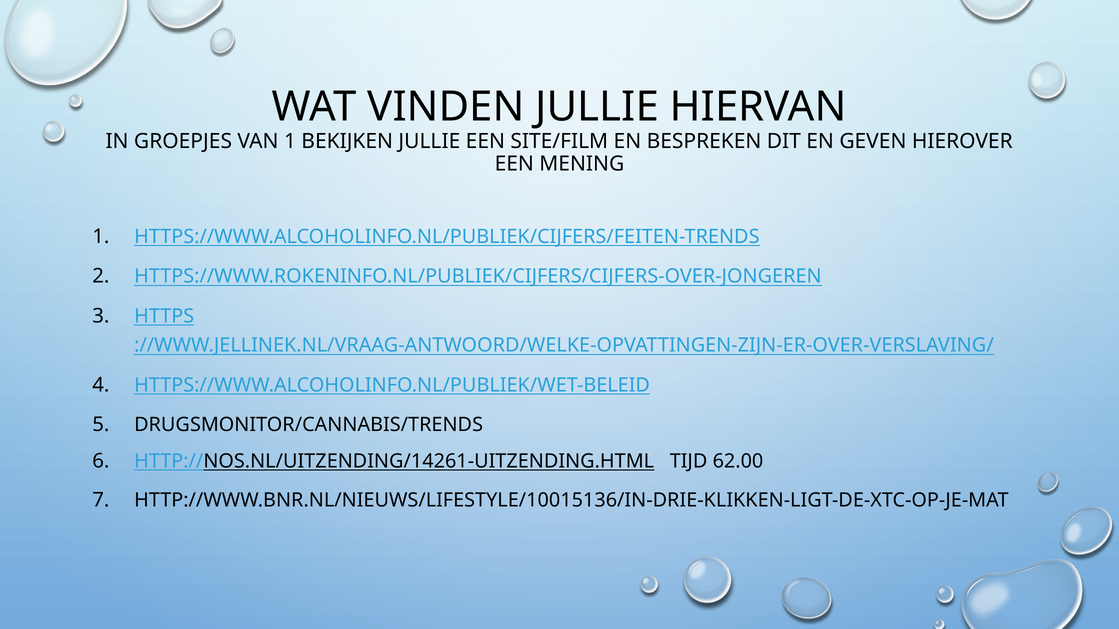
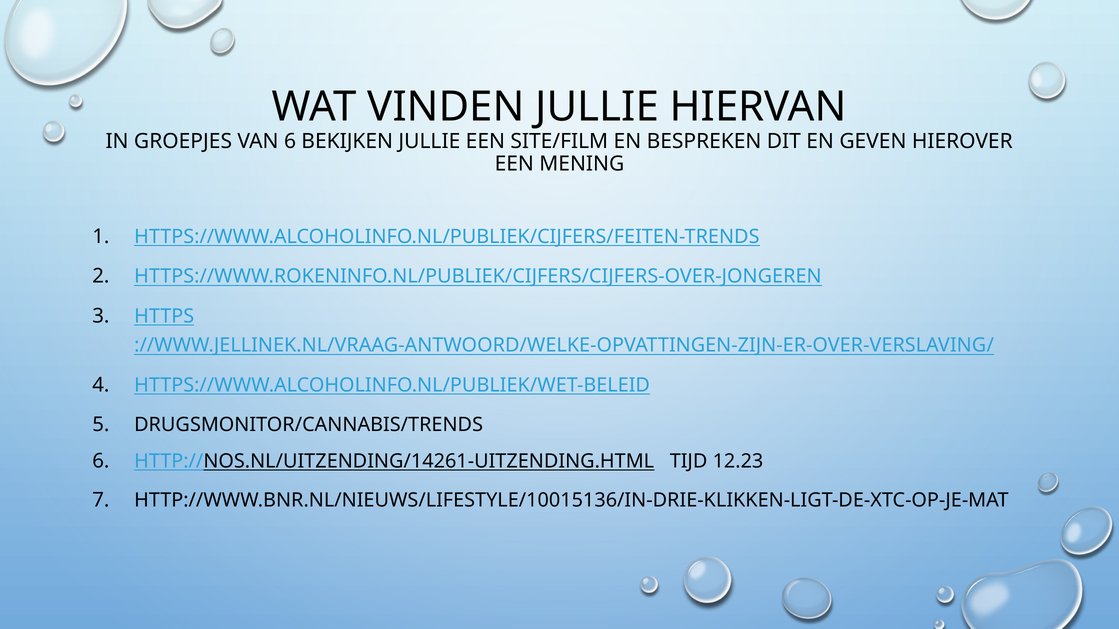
VAN 1: 1 -> 6 (290, 141)
62.00: 62.00 -> 12.23 (738, 461)
